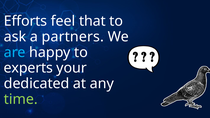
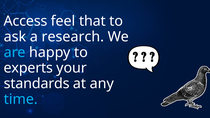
Efforts: Efforts -> Access (25, 21)
partners: partners -> research (73, 37)
dedicated: dedicated -> standards (37, 84)
time colour: light green -> light blue (21, 99)
